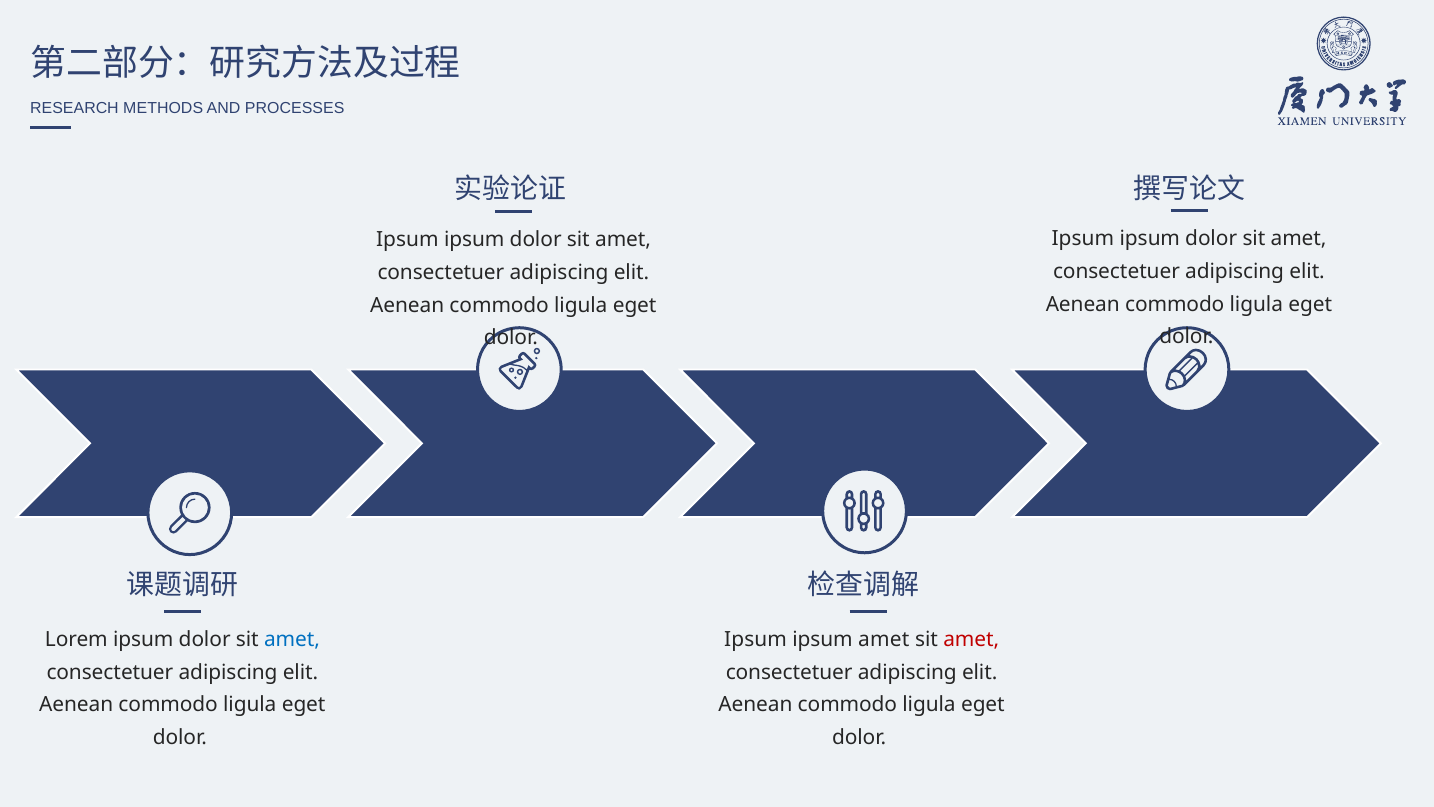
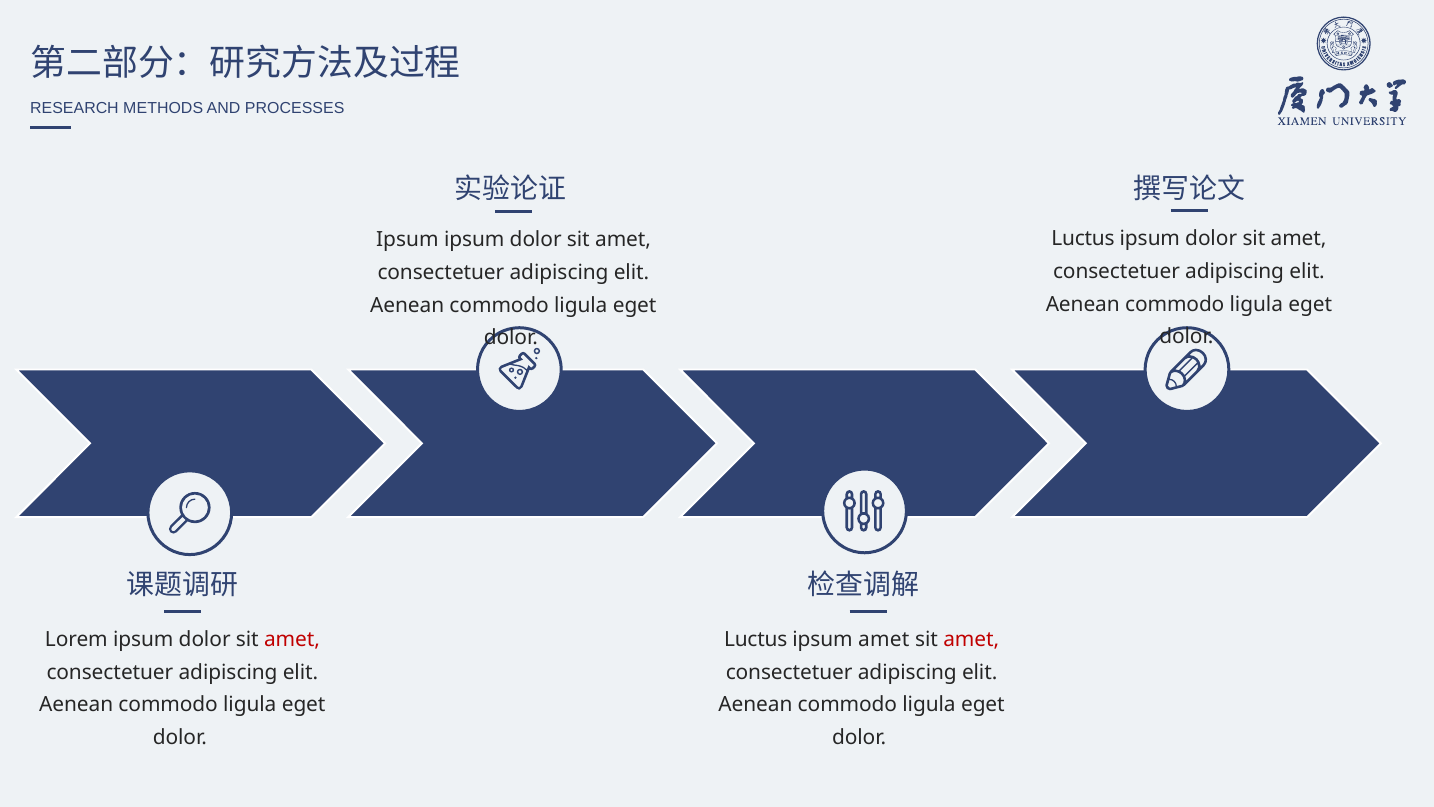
Ipsum: Ipsum -> Luctus (1083, 239)
amet colour: blue -> red (292, 639)
Ipsum: Ipsum -> Luctus (756, 639)
